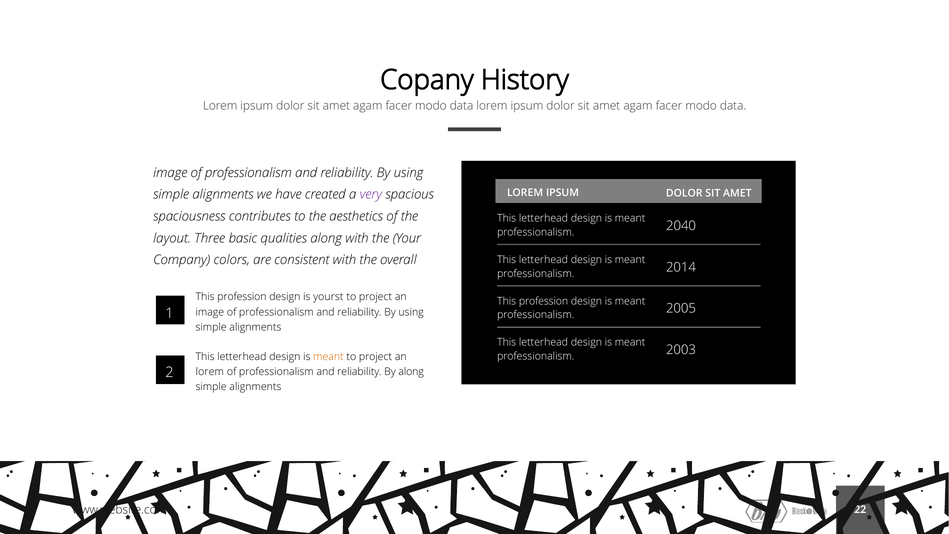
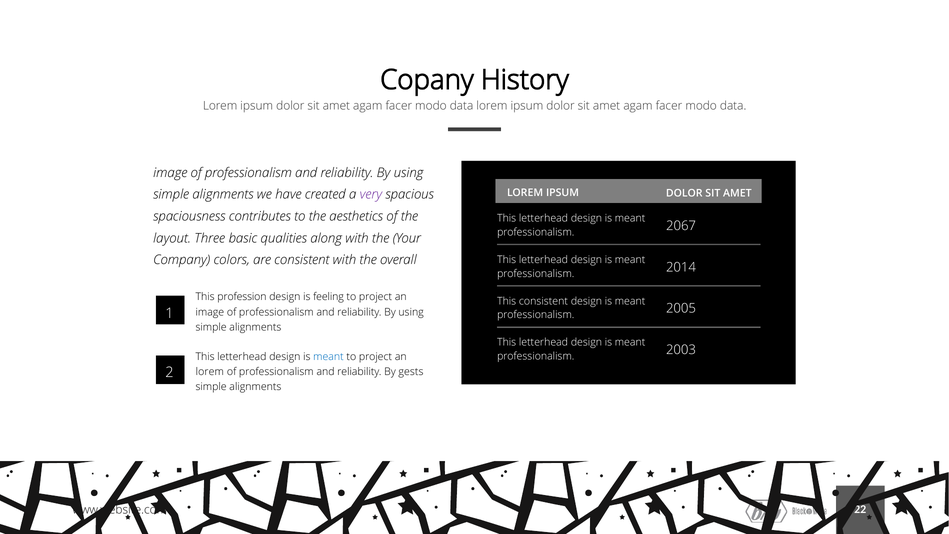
2040: 2040 -> 2067 (681, 226)
yourst: yourst -> feeling (328, 297)
profession: profession -> consistent (543, 301)
meant colour: orange -> blue (328, 357)
By along: along -> gests (411, 372)
